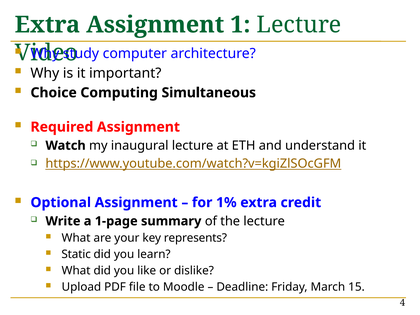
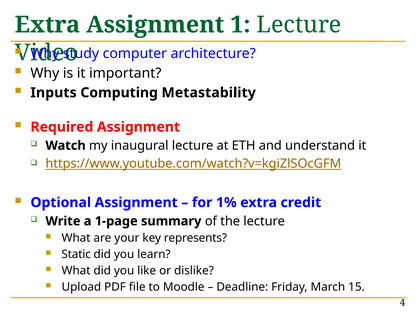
Choice: Choice -> Inputs (54, 93)
Simultaneous: Simultaneous -> Metastability (209, 93)
